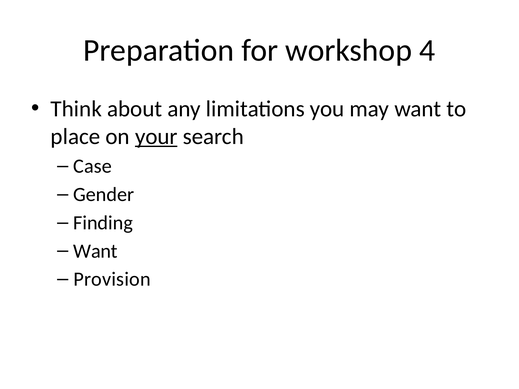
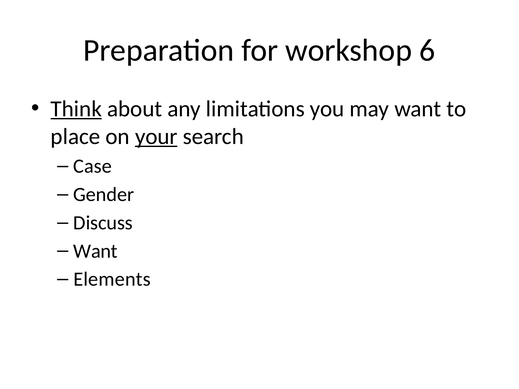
4: 4 -> 6 (427, 50)
Think underline: none -> present (76, 109)
Finding: Finding -> Discuss (103, 223)
Provision: Provision -> Elements (112, 279)
